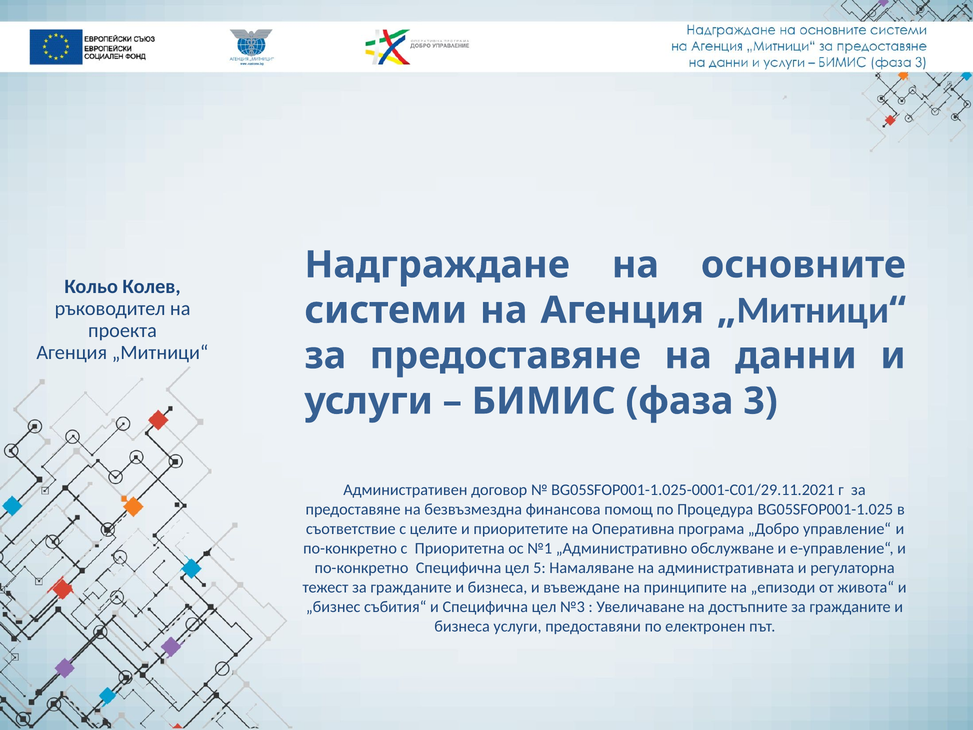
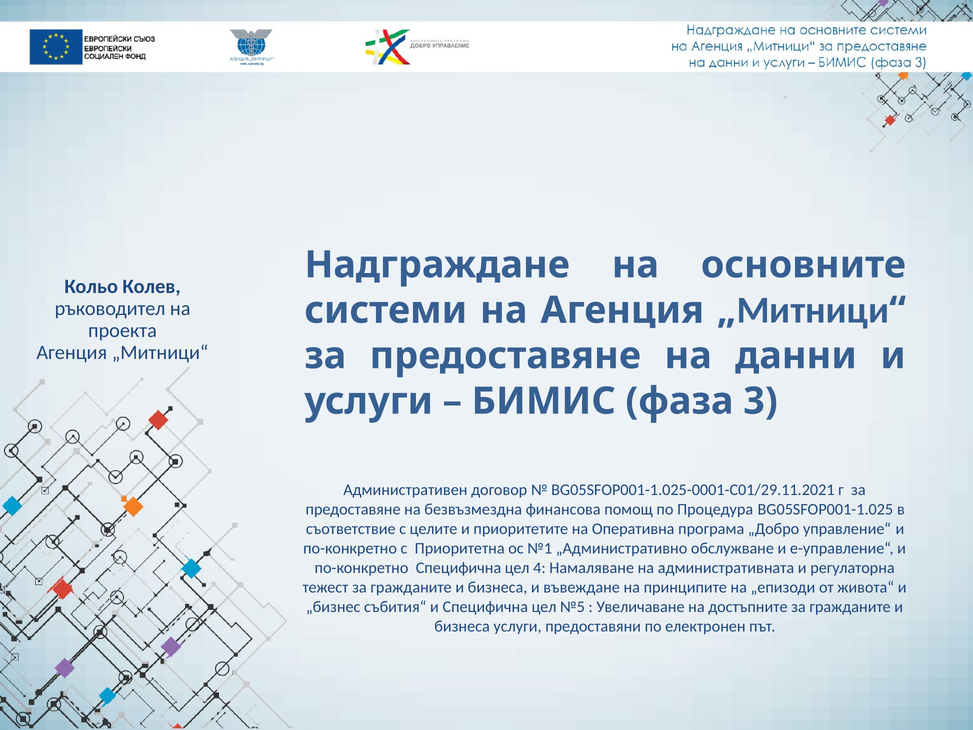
5: 5 -> 4 (539, 568)
№3: №3 -> №5 (572, 607)
